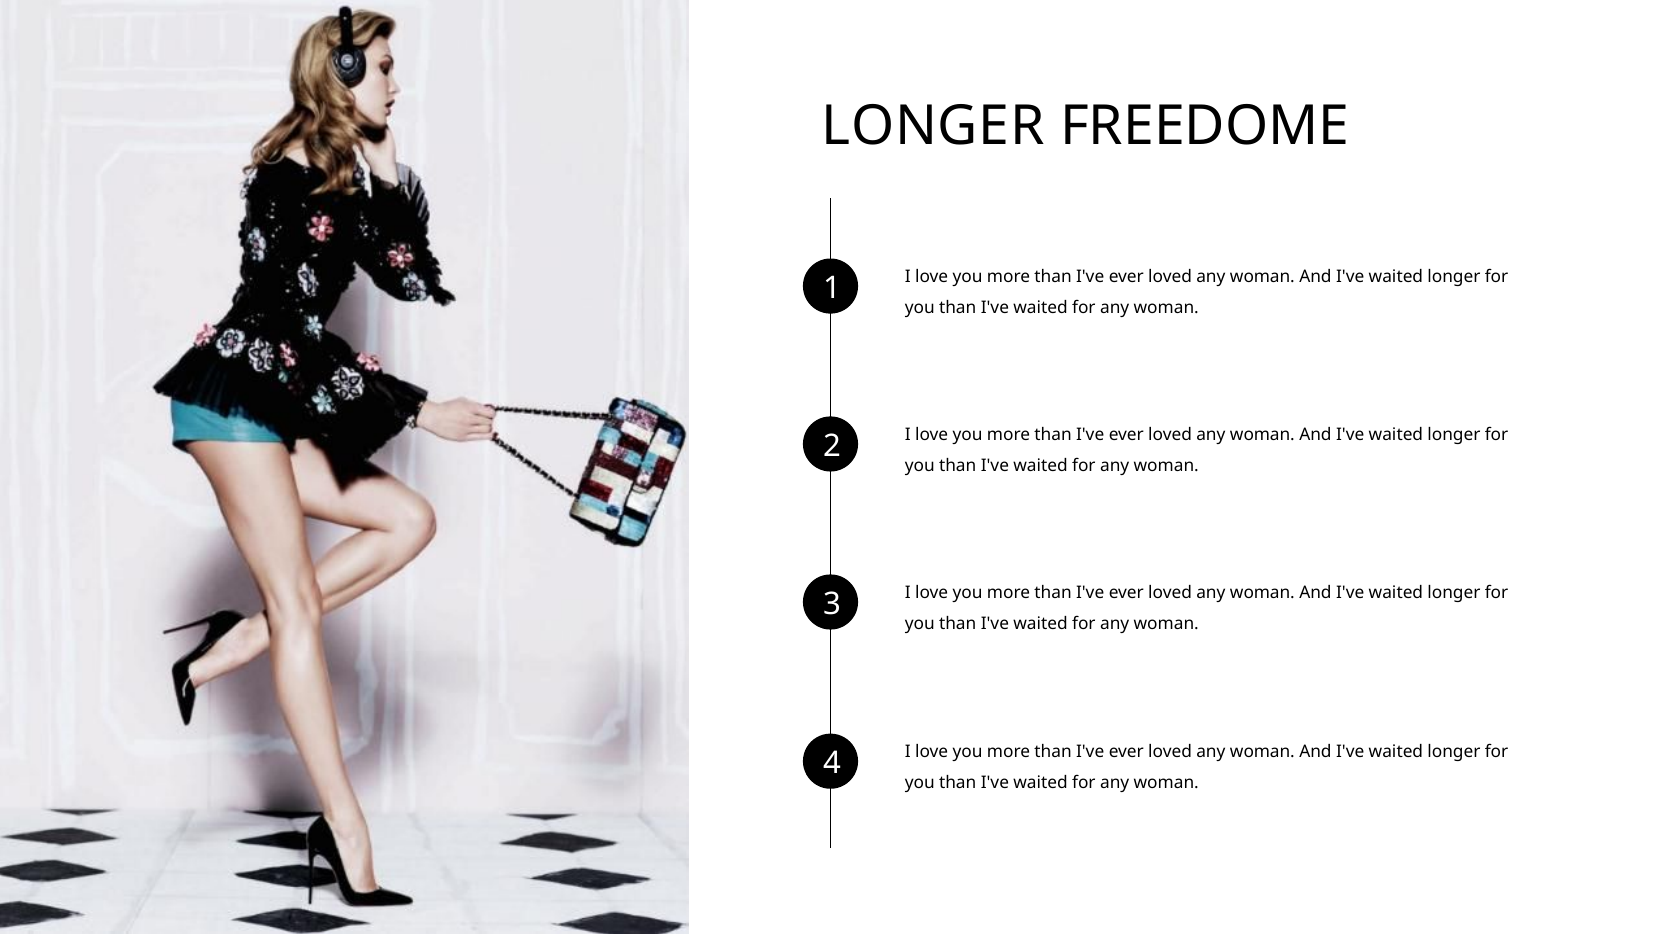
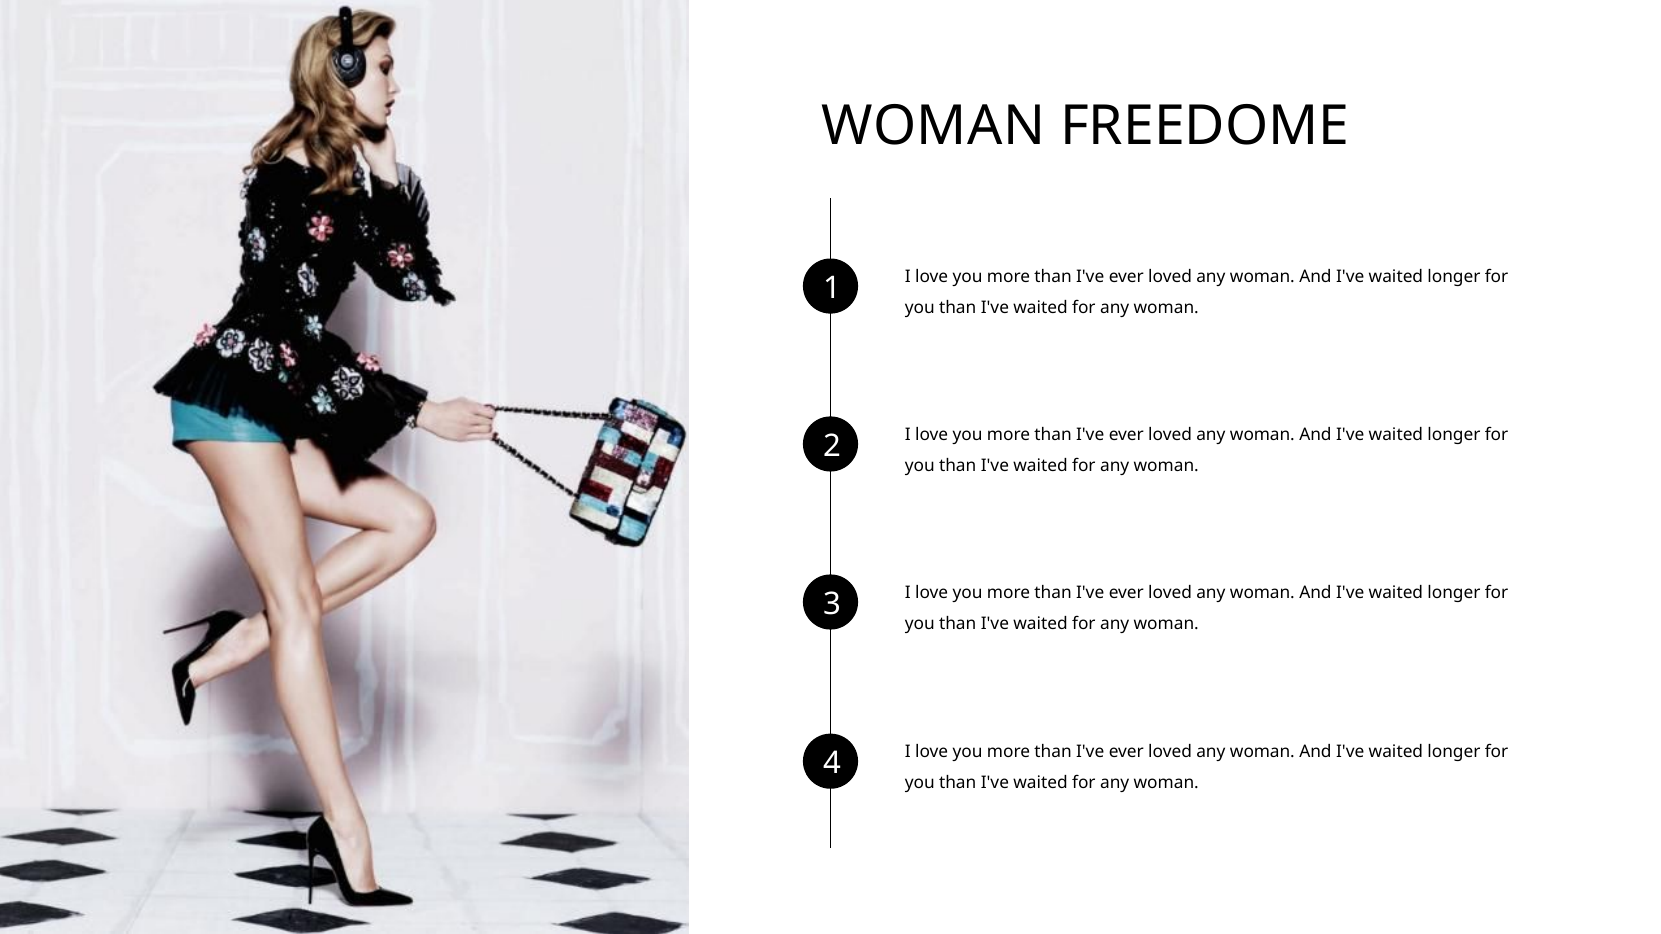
LONGER: LONGER -> WOMAN (933, 126)
